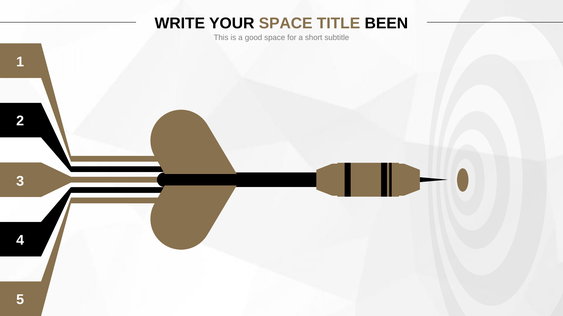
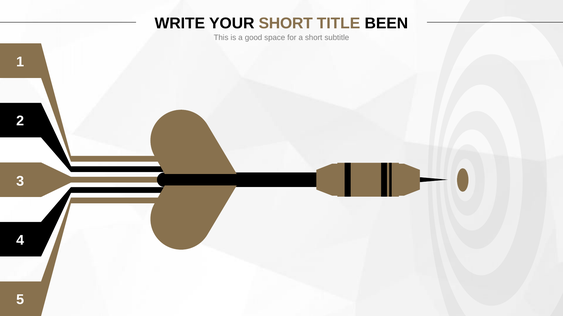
YOUR SPACE: SPACE -> SHORT (286, 23)
